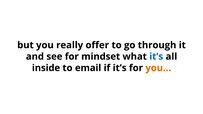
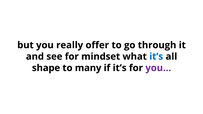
inside: inside -> shape (46, 68)
email: email -> many (88, 68)
you… colour: orange -> purple (158, 68)
